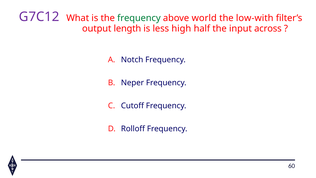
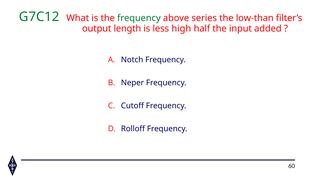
G7C12 colour: purple -> green (39, 17)
world: world -> series (204, 18)
low-with: low-with -> low-than (255, 18)
across: across -> added (268, 29)
